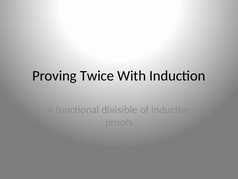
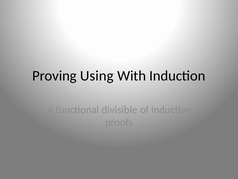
Twice: Twice -> Using (97, 76)
